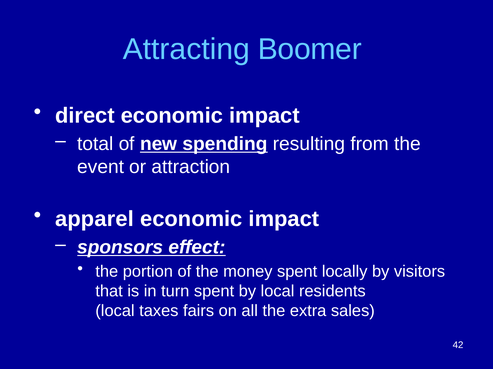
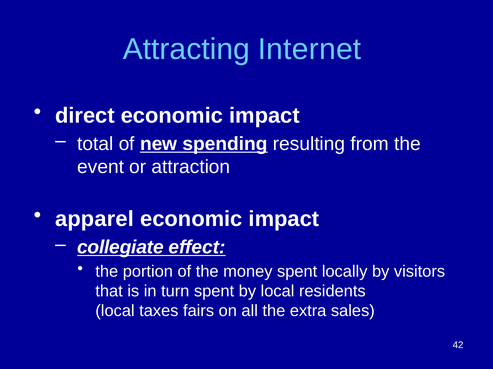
Boomer: Boomer -> Internet (310, 49)
sponsors: sponsors -> collegiate (120, 248)
